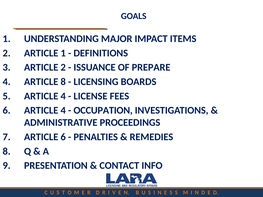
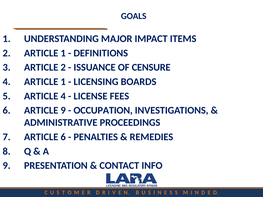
PREPARE: PREPARE -> CENSURE (151, 68)
4 ARTICLE 8: 8 -> 1 (63, 82)
6 ARTICLE 4: 4 -> 9 (63, 111)
